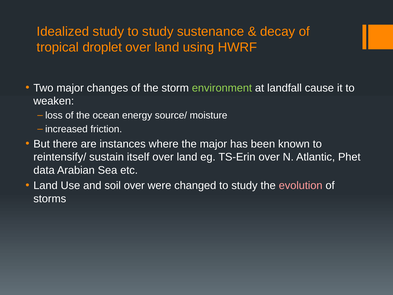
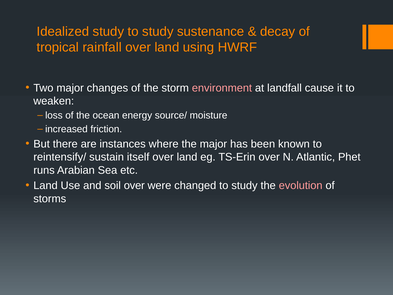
droplet: droplet -> rainfall (102, 47)
environment colour: light green -> pink (222, 88)
data: data -> runs (44, 170)
